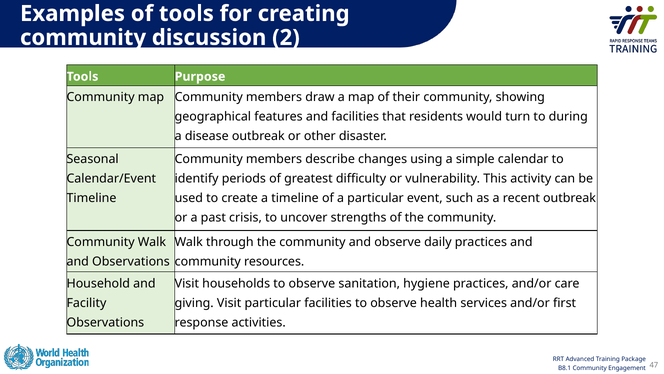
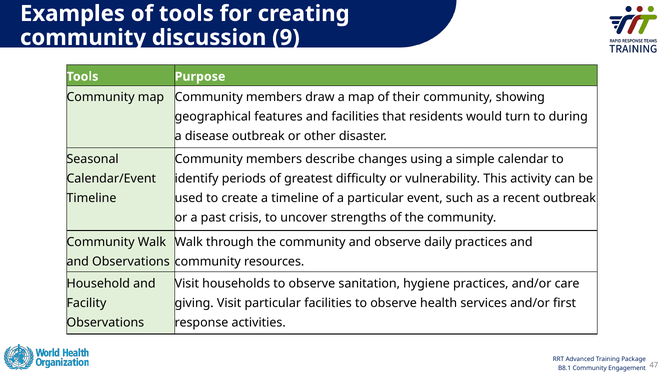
2: 2 -> 9 (286, 38)
